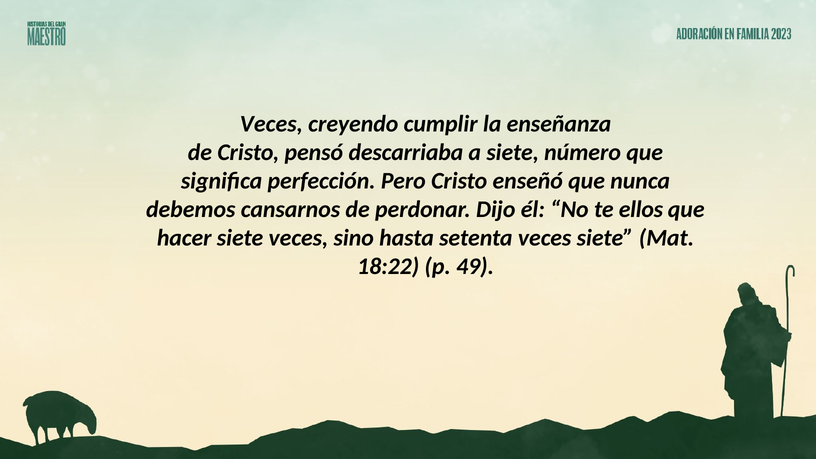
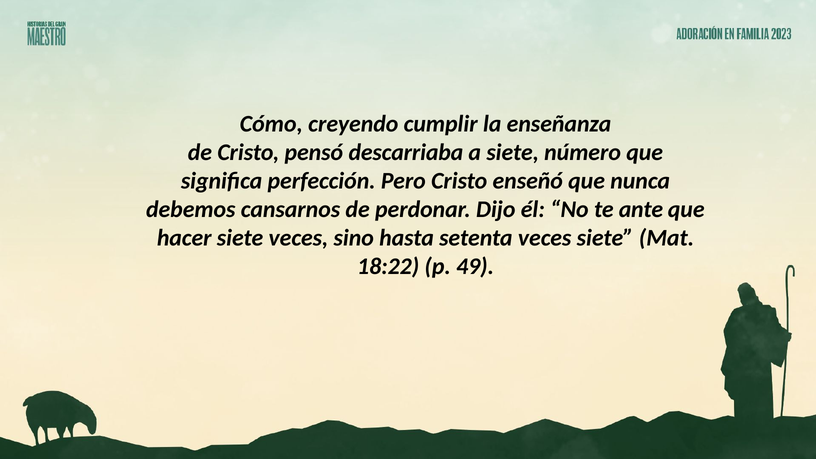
Veces: Veces -> Cómo (271, 124)
ellos: ellos -> ante (641, 209)
